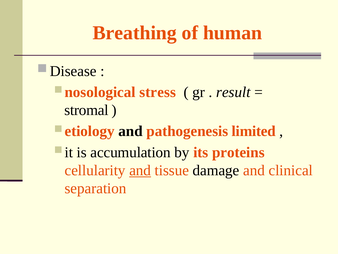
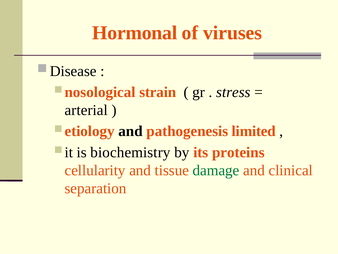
Breathing: Breathing -> Hormonal (135, 33)
human: human -> viruses (233, 33)
stress: stress -> strain (158, 92)
result: result -> stress (233, 92)
stromal: stromal -> arterial (86, 110)
accumulation: accumulation -> biochemistry (130, 152)
and underline: present -> none (140, 170)
damage colour: black -> green (216, 170)
